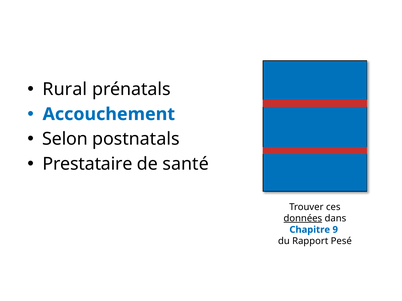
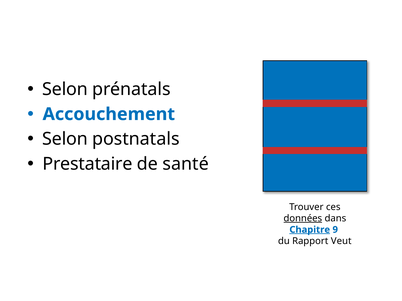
Rural: Rural -> Selon (65, 89)
Chapitre underline: none -> present (310, 230)
Pesé: Pesé -> Veut (341, 241)
